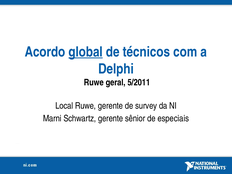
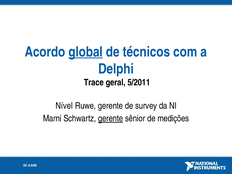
Ruwe: Ruwe -> Trace (94, 82)
Local: Local -> Nível (64, 106)
gerente underline: none -> present (111, 118)
especiais: especiais -> medições (173, 118)
